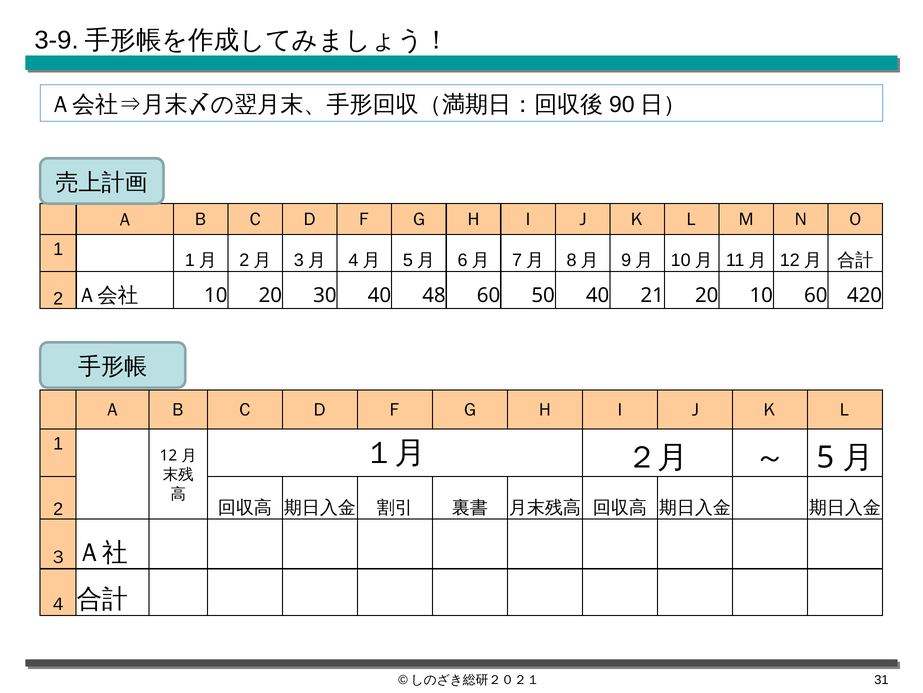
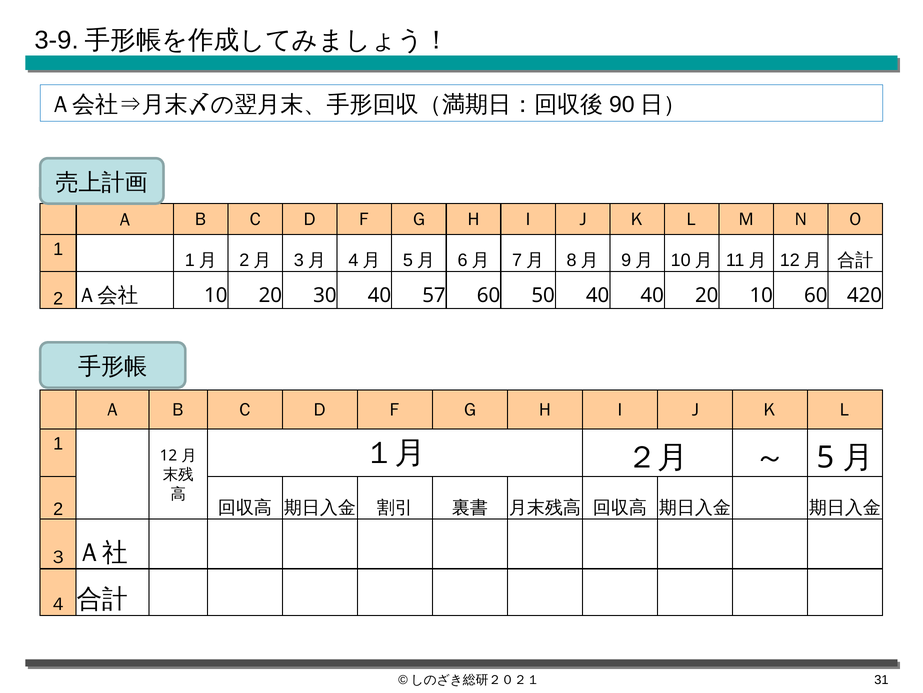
48: 48 -> 57 (434, 295)
40 21: 21 -> 40 (652, 295)
